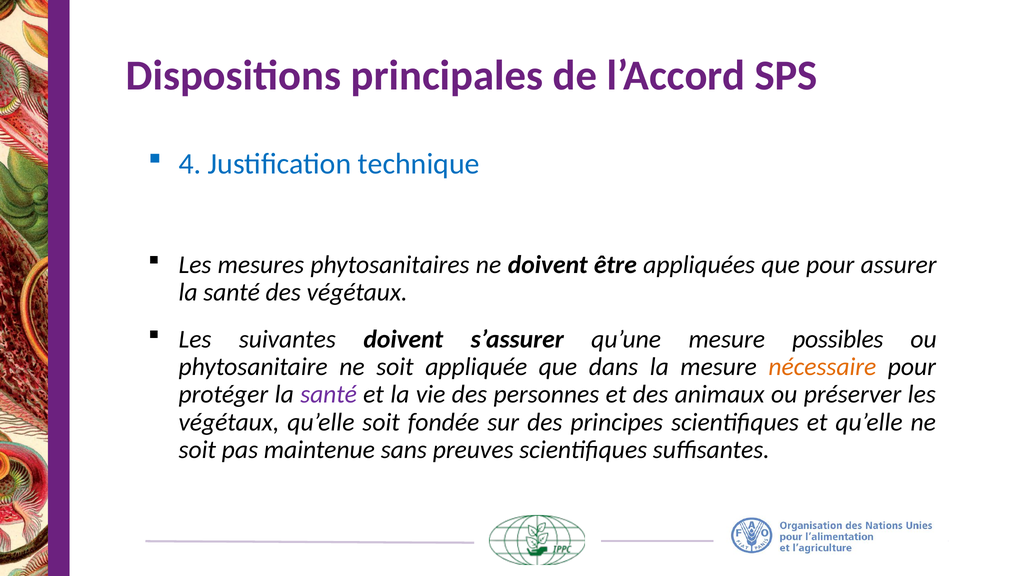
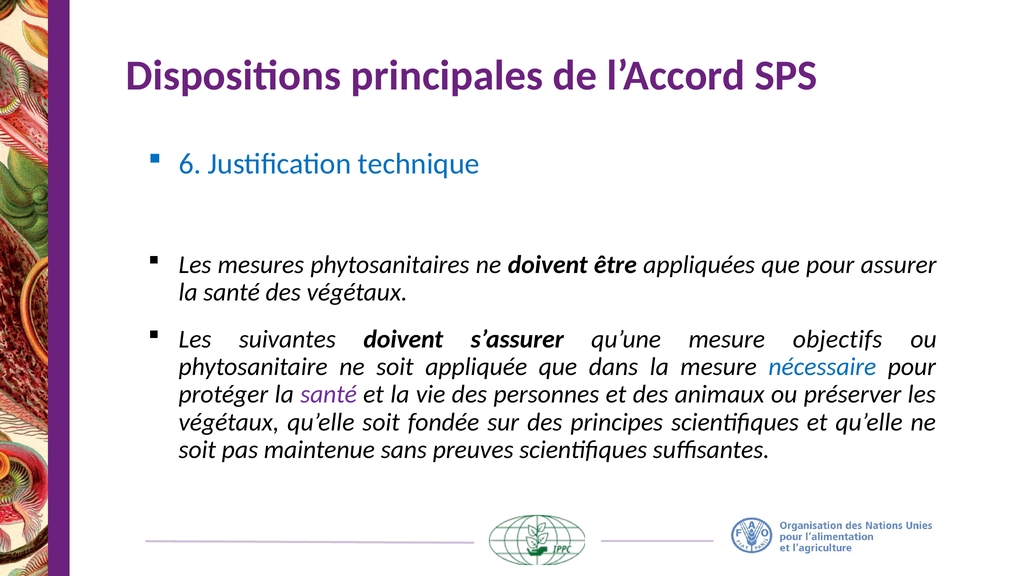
4: 4 -> 6 (190, 164)
possibles: possibles -> objectifs (838, 339)
nécessaire colour: orange -> blue (822, 367)
